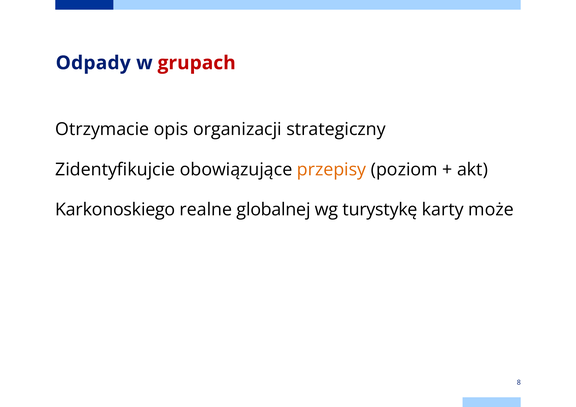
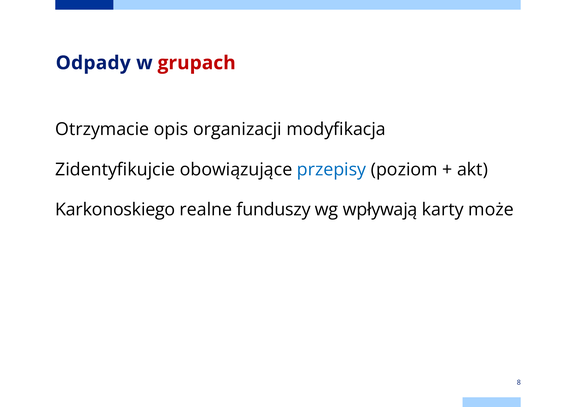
strategiczny: strategiczny -> modyfikacja (336, 129)
przepisy colour: orange -> blue (332, 170)
globalnej: globalnej -> funduszy (274, 210)
turystykę: turystykę -> wpływają (380, 210)
